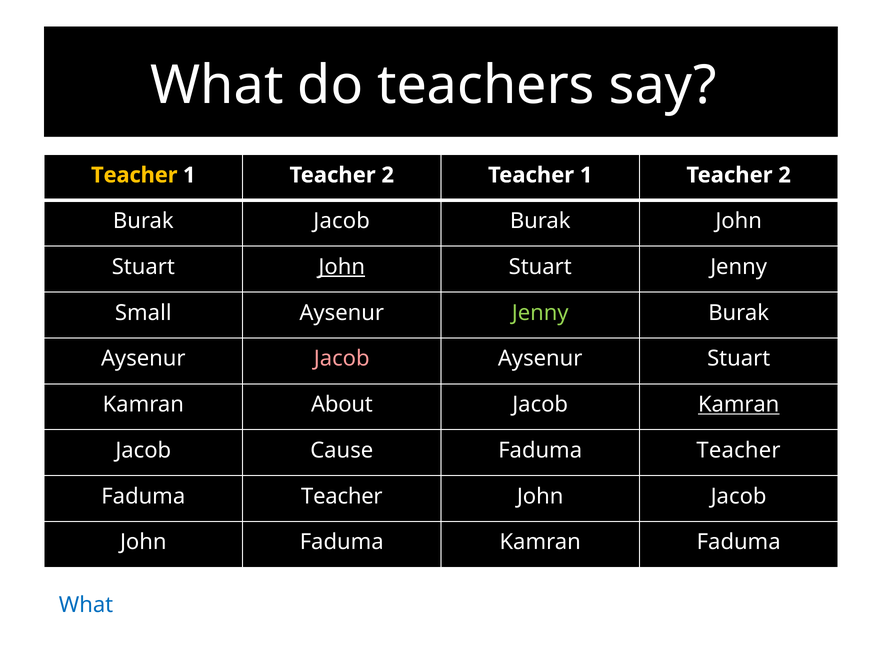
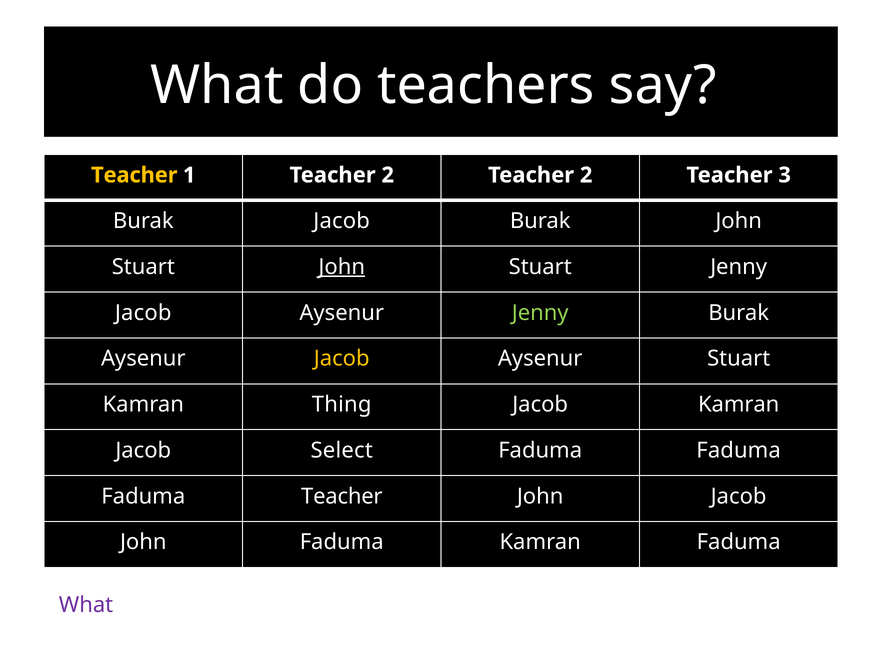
2 Teacher 1: 1 -> 2 (586, 175)
2: 2 -> 3 (785, 175)
Small: Small -> Jacob (143, 313)
Jacob colour: pink -> yellow (342, 358)
About: About -> Thing (342, 404)
Kamran underline: present -> none (739, 404)
Jacob Cause: Cause -> Select (342, 450)
Teacher: Teacher -> Faduma (739, 450)
What colour: blue -> purple (86, 604)
